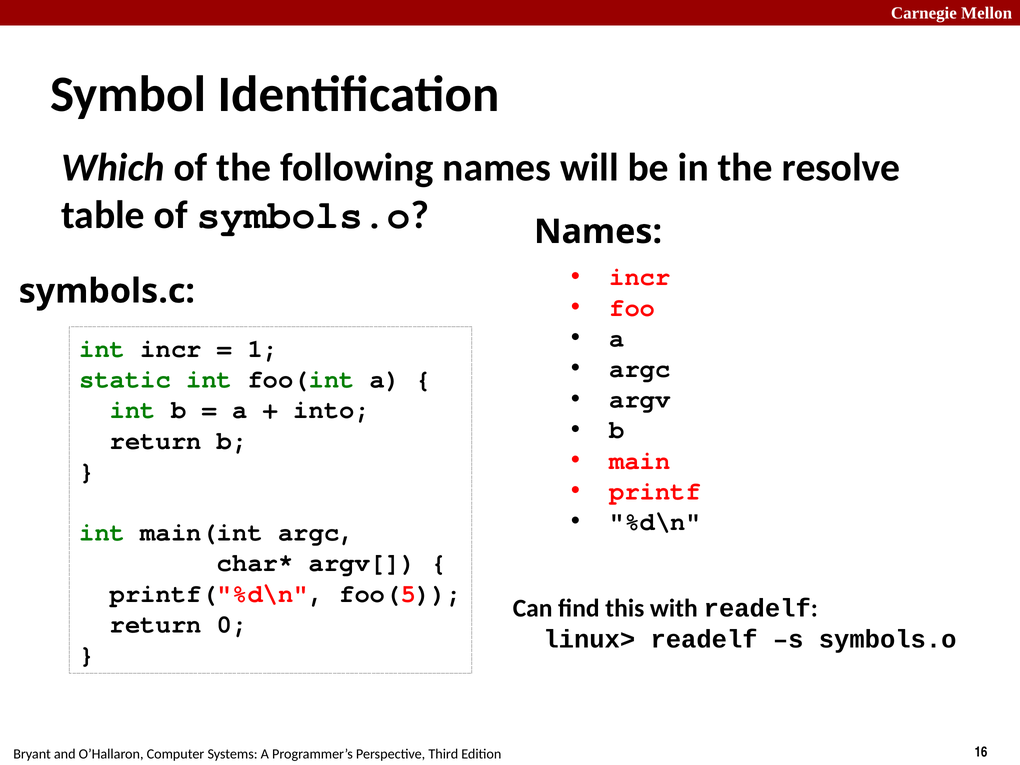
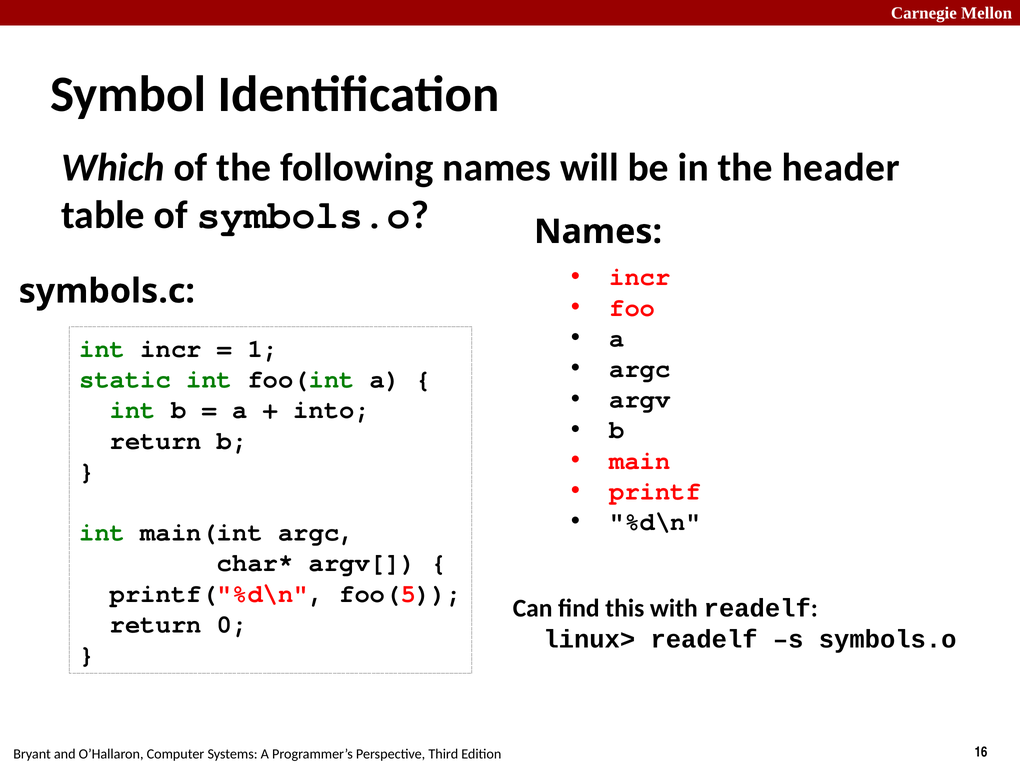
resolve: resolve -> header (841, 168)
